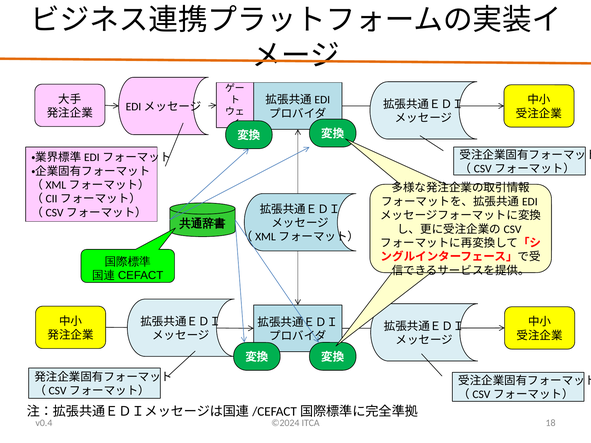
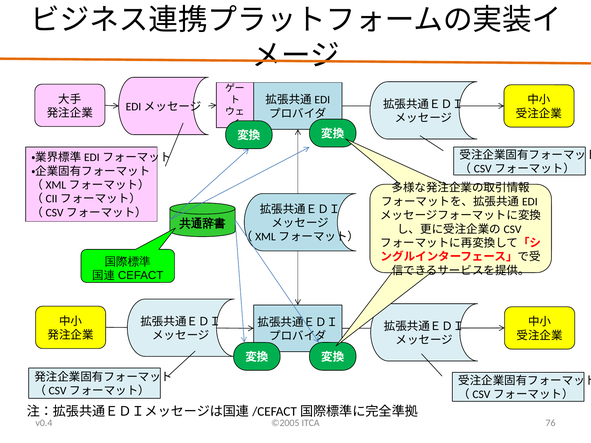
©2024: ©2024 -> ©2005 (285, 423)
18: 18 -> 76 (551, 423)
